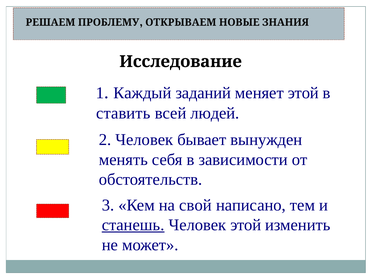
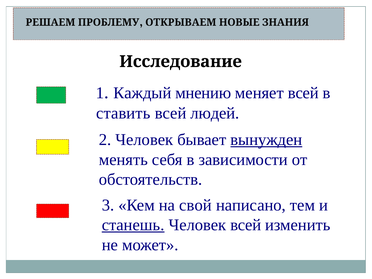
заданий: заданий -> мнению (203, 93)
меняет этой: этой -> всей (303, 93)
вынужден underline: none -> present (266, 140)
Человек этой: этой -> всей (246, 225)
